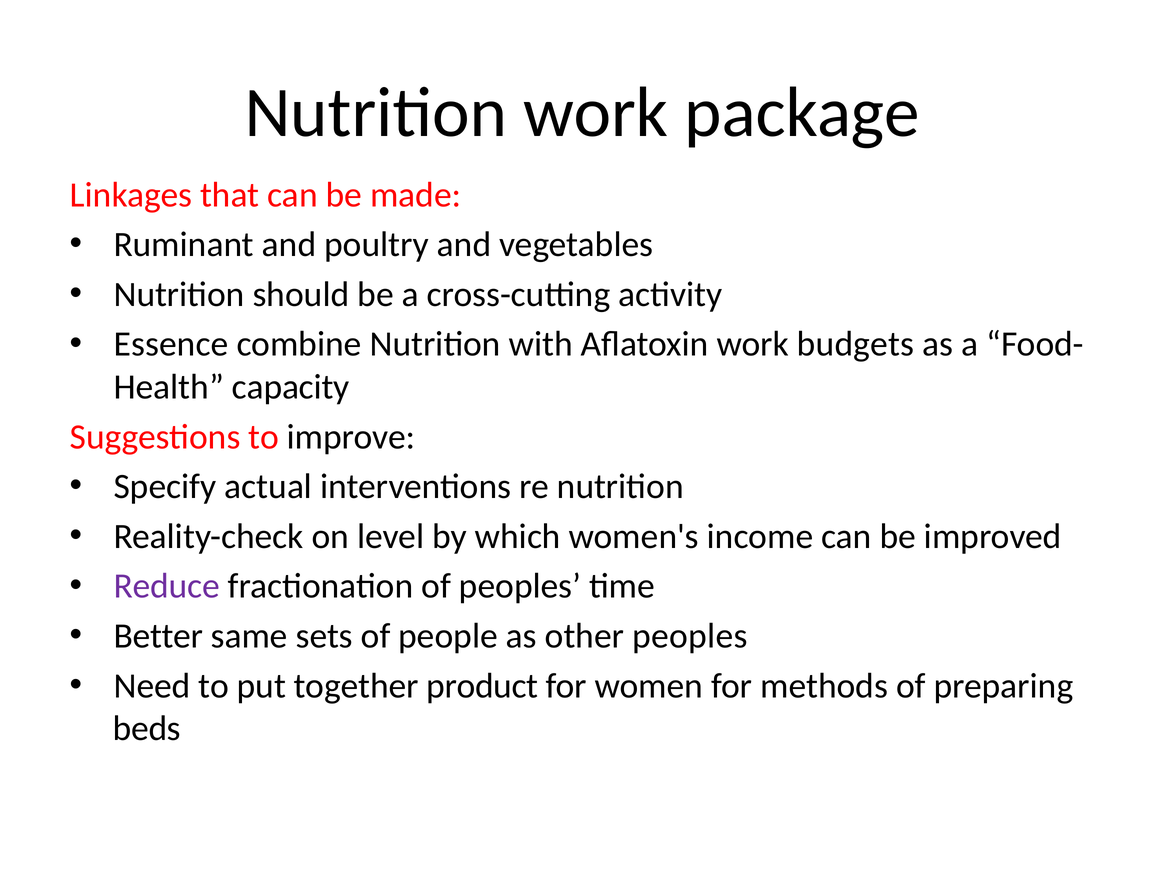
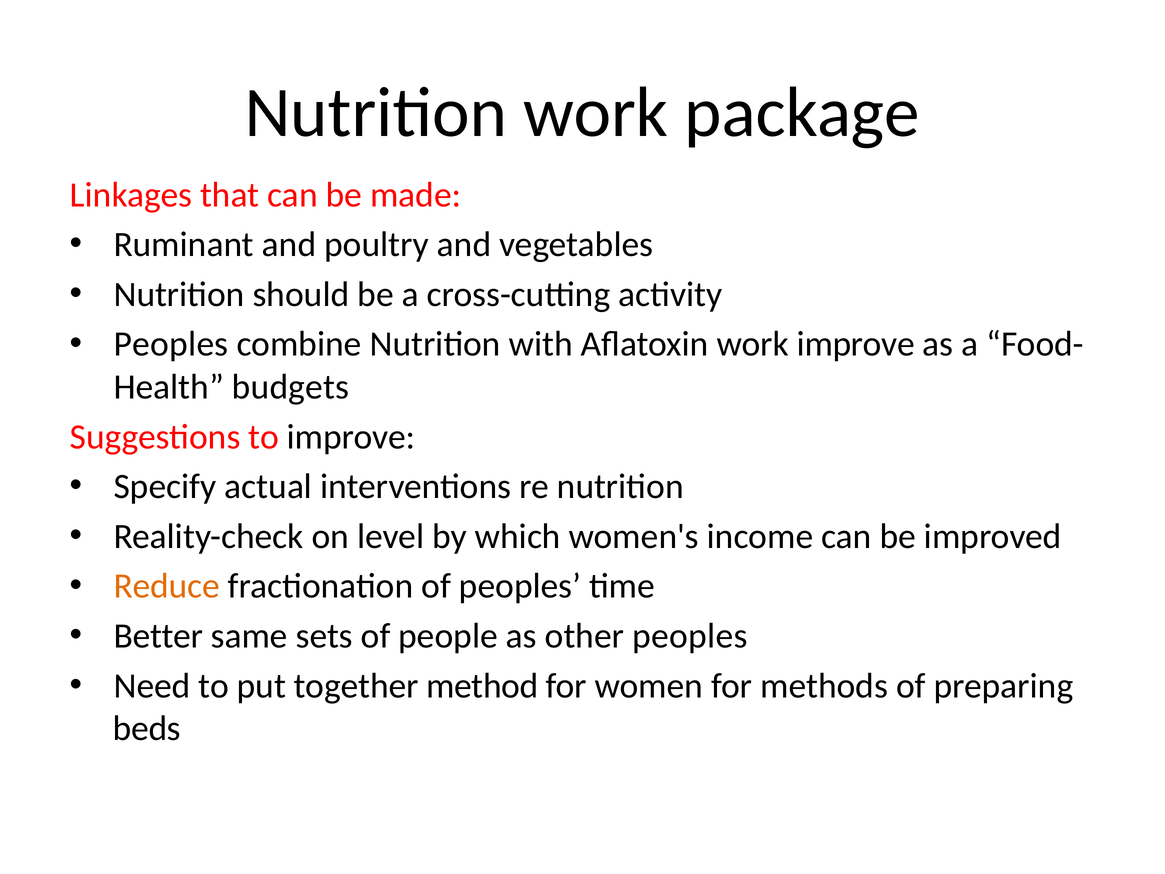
Essence: Essence -> Peoples (171, 344)
work budgets: budgets -> improve (856, 344)
capacity: capacity -> budgets (290, 387)
Reduce colour: purple -> orange (167, 586)
product: product -> method (482, 686)
